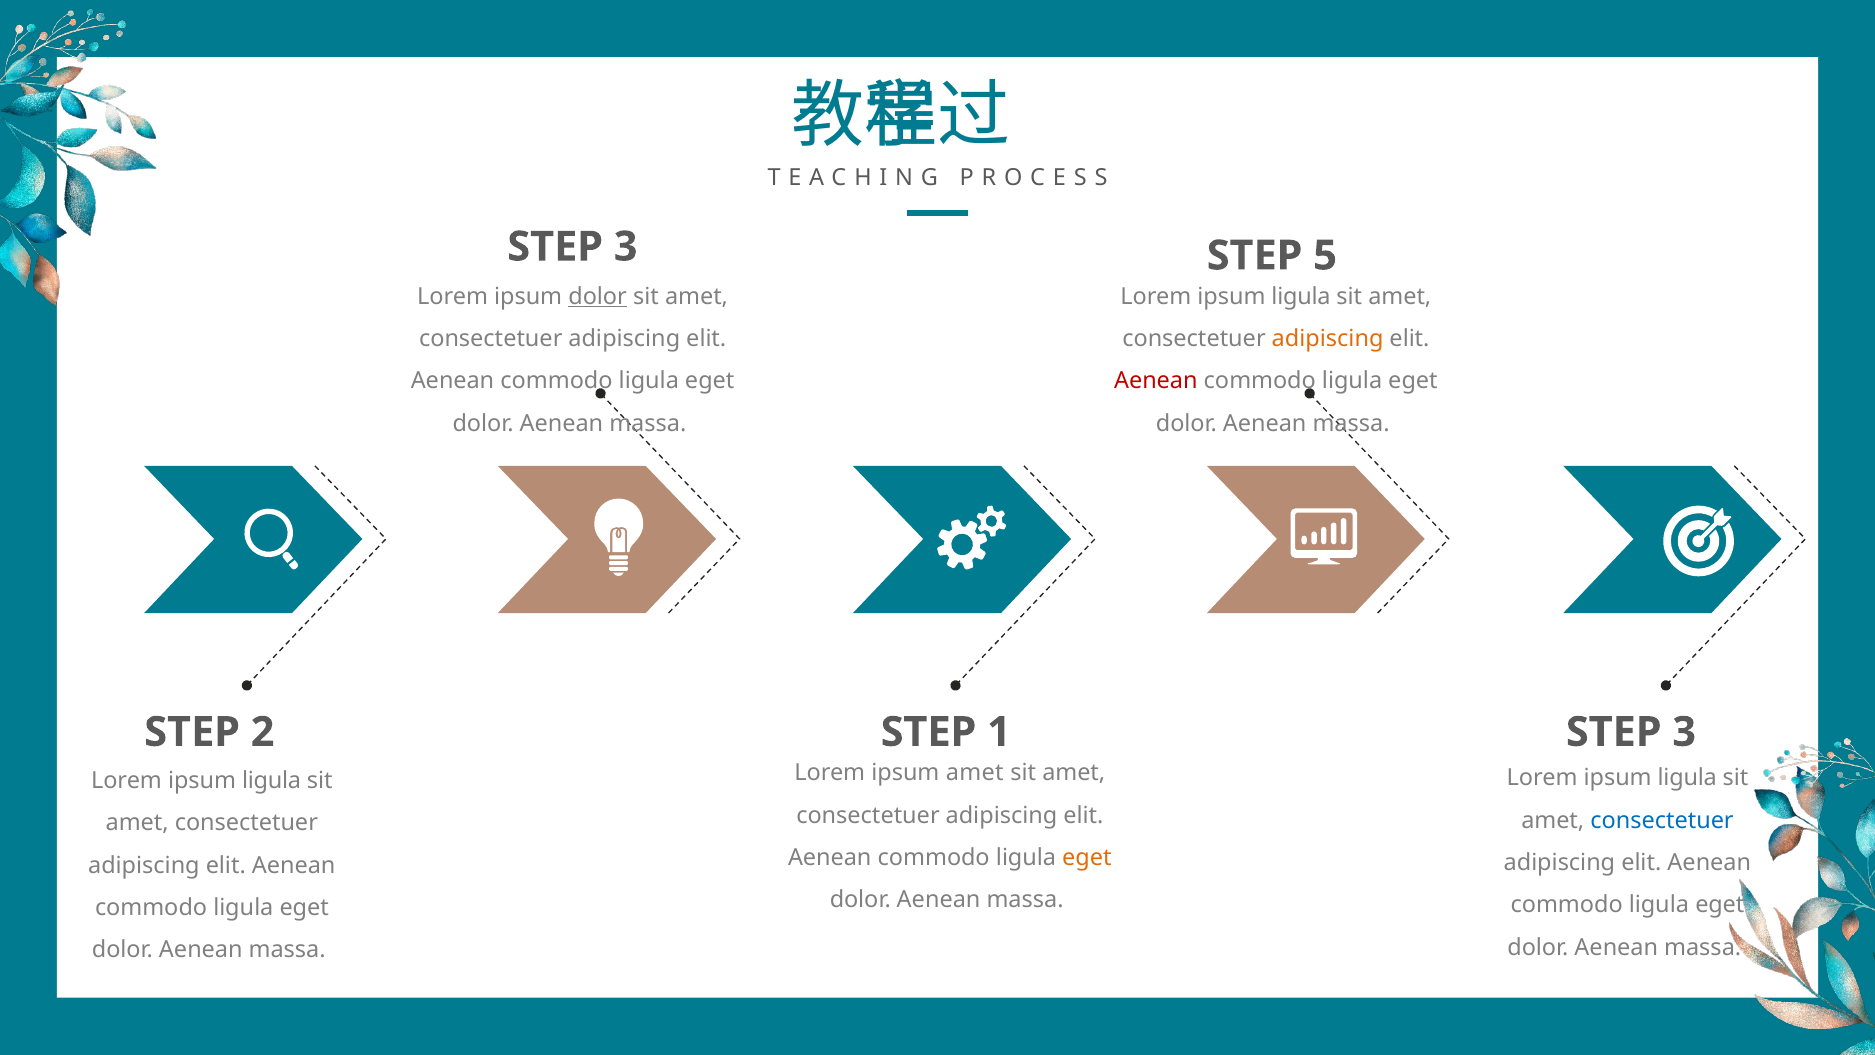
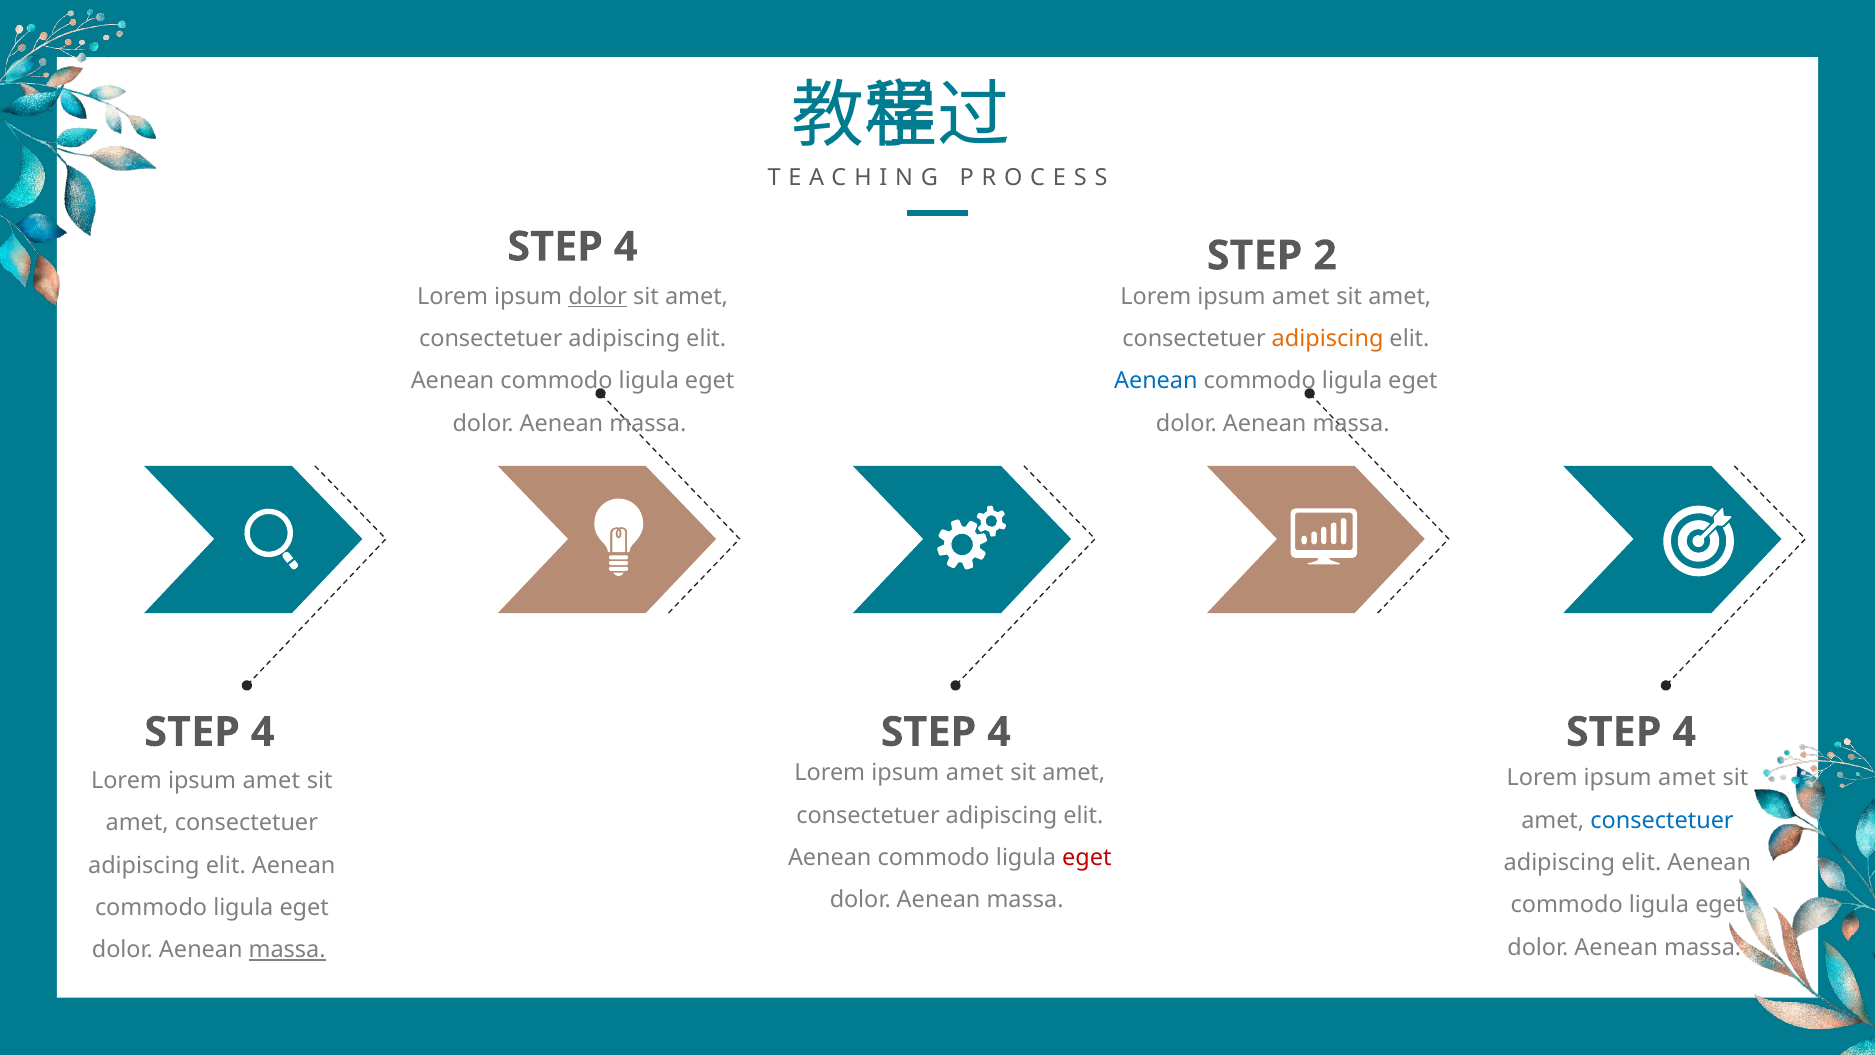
3: 3 -> 4 (626, 247)
5: 5 -> 2 (1325, 256)
ligula: ligula -> amet (1301, 296)
Aenean colour: red -> blue (1156, 381)
2: 2 -> 4 (263, 732)
1: 1 -> 4 (999, 732)
3: 3 -> 4 (1684, 732)
ligula: ligula -> amet (1687, 778)
ligula: ligula -> amet (271, 780)
eget colour: orange -> red (1087, 857)
massa underline: none -> present (287, 950)
